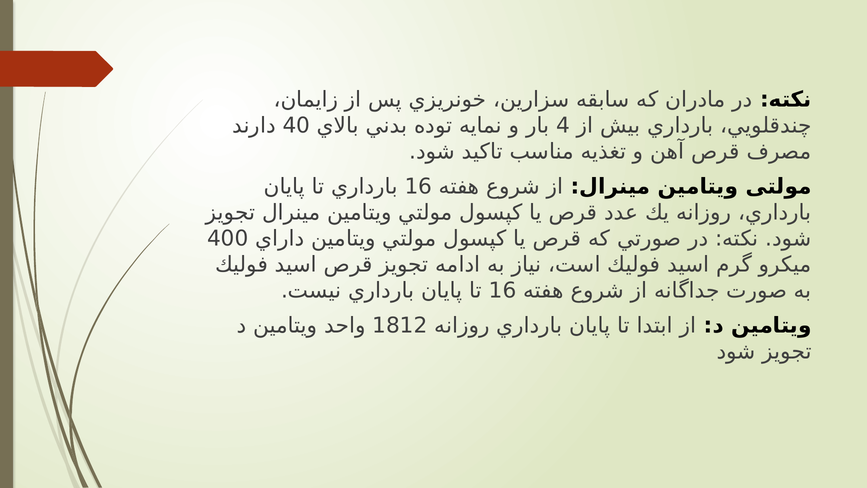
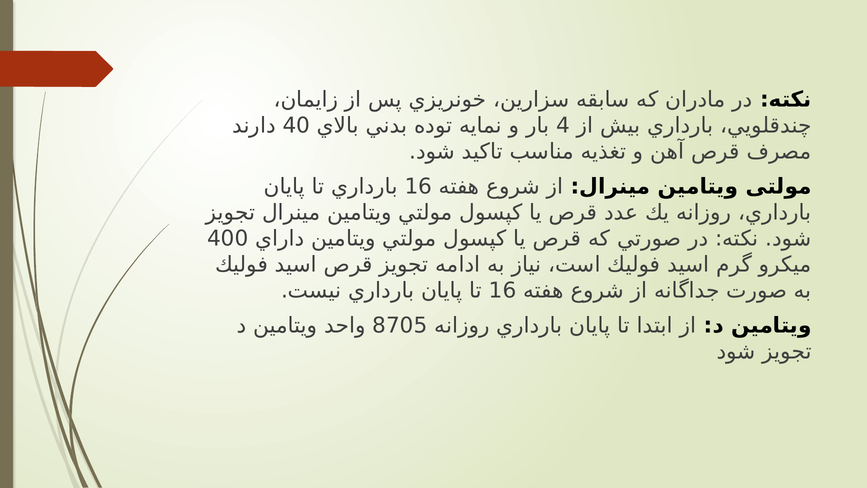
1812: 1812 -> 8705 (400, 326)
